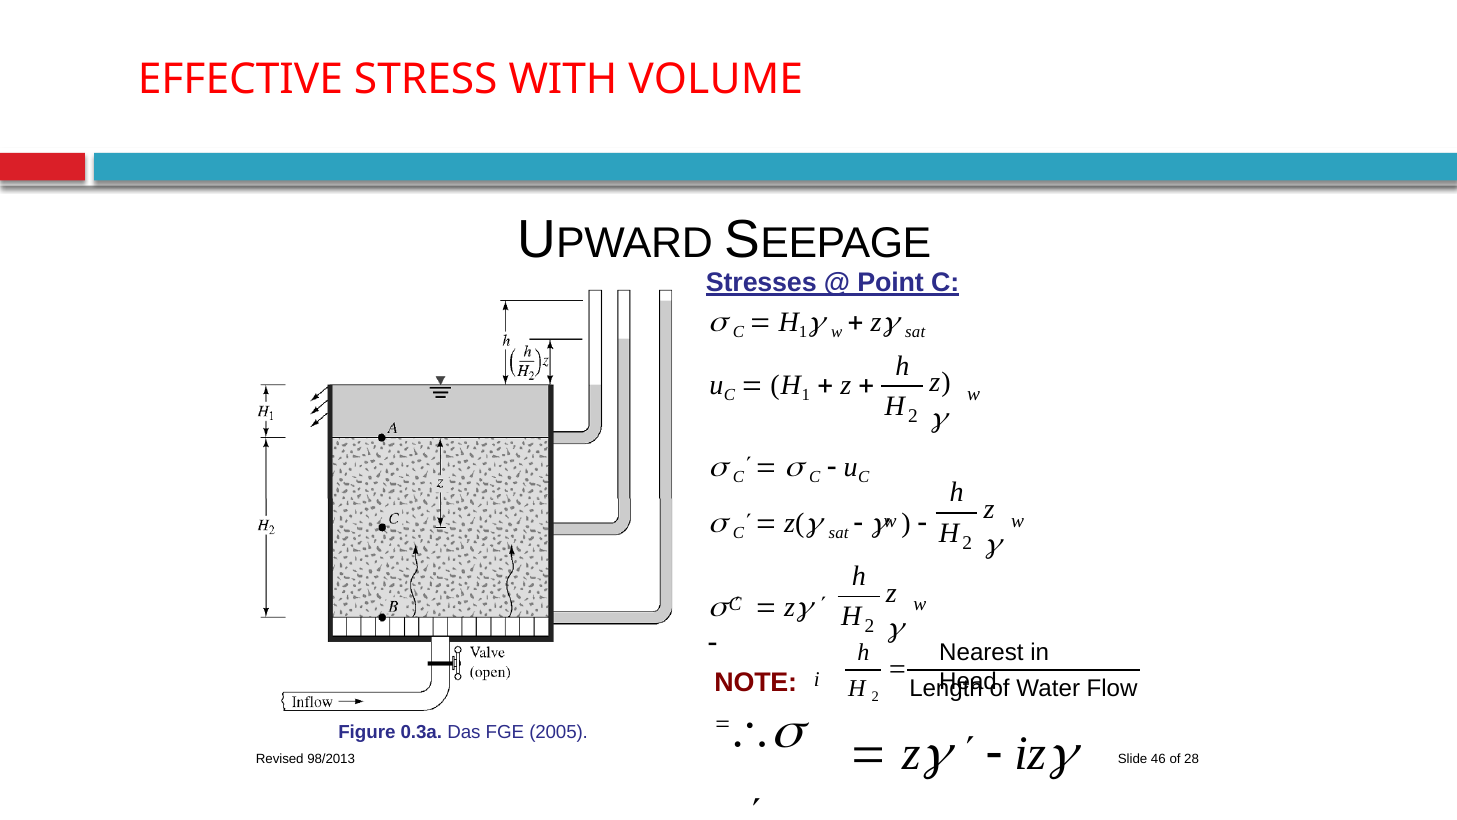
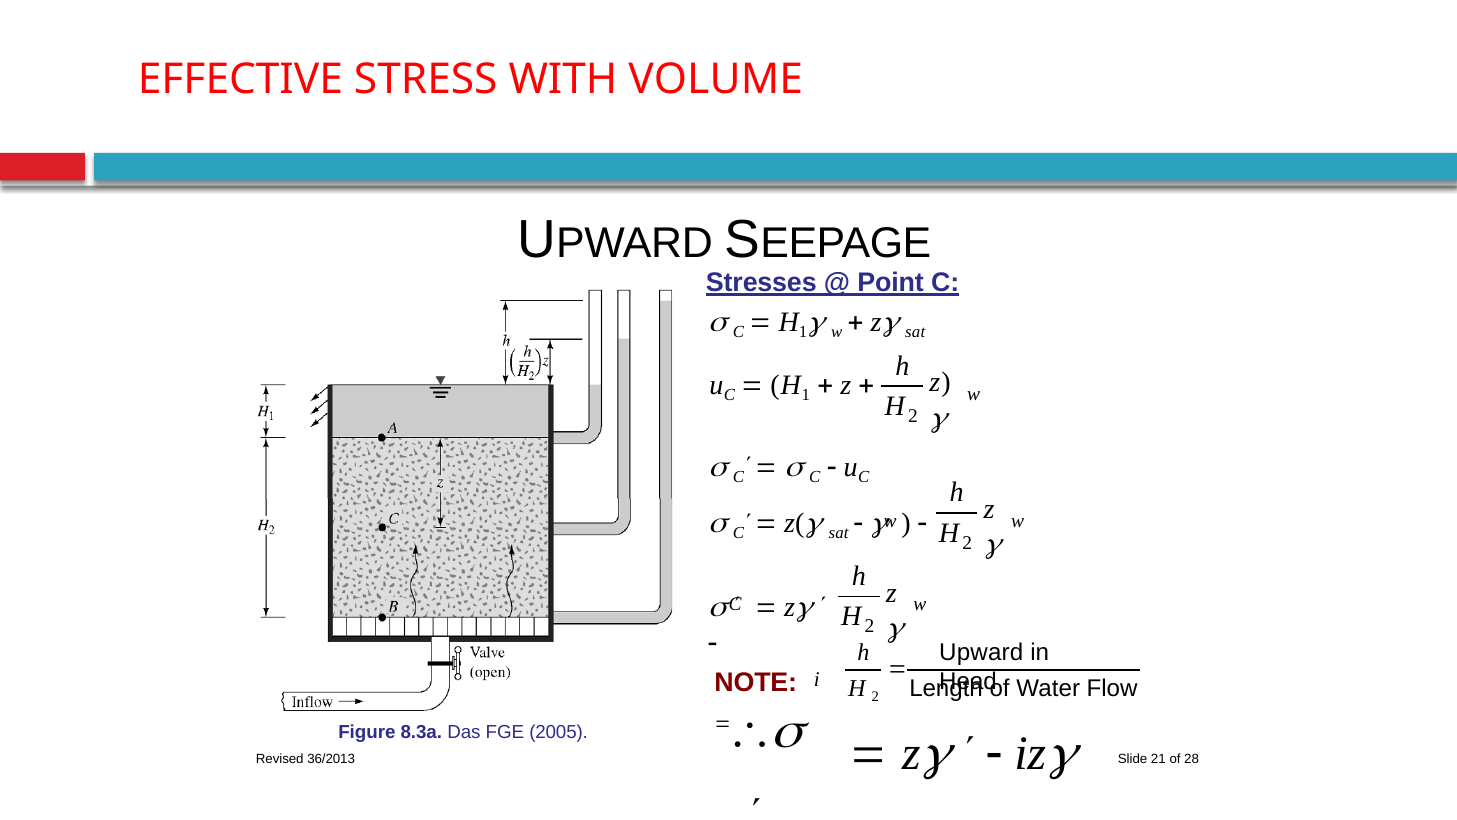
Nearest: Nearest -> Upward (981, 652)
0.3a: 0.3a -> 8.3a (421, 732)
98/2013: 98/2013 -> 36/2013 (331, 759)
46: 46 -> 21 (1158, 759)
